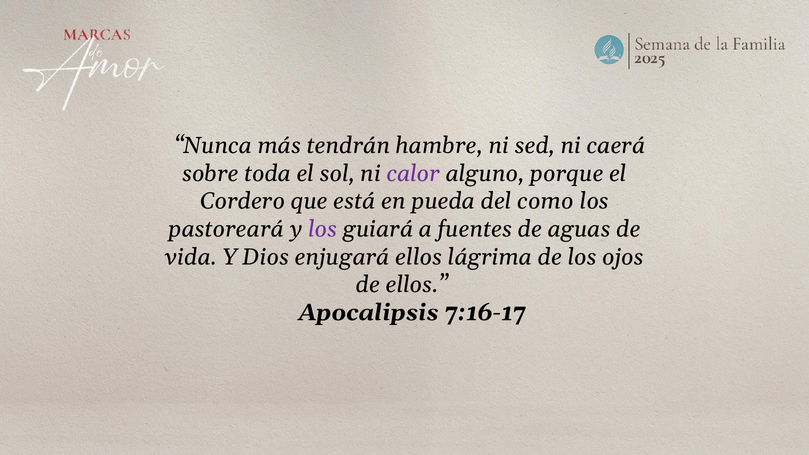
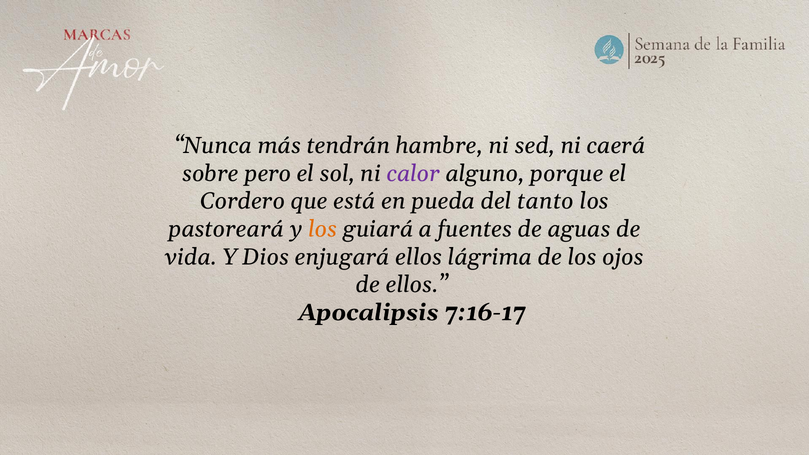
toda: toda -> pero (268, 174)
como: como -> tanto (546, 201)
los colour: purple -> orange (323, 229)
